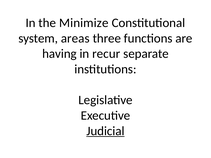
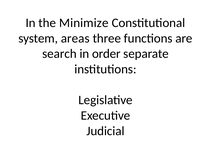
having: having -> search (59, 54)
recur: recur -> order (106, 54)
Judicial underline: present -> none (105, 131)
